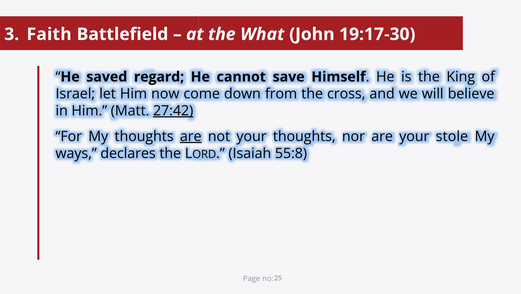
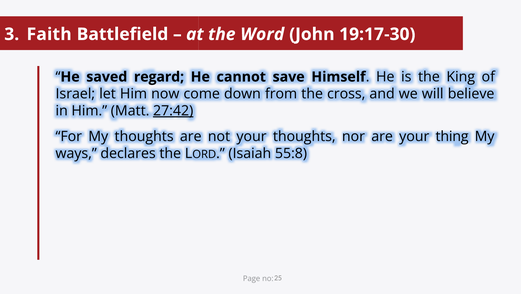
What: What -> Word (262, 34)
are underline: present -> none (191, 136)
stole: stole -> thing (452, 136)
